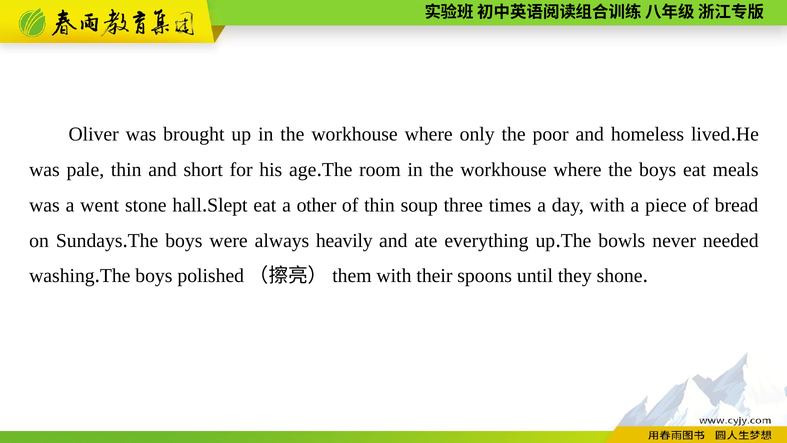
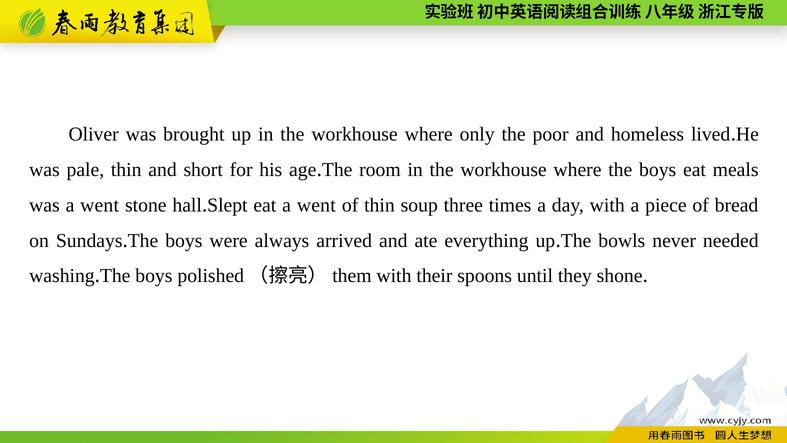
eat a other: other -> went (316, 205)
heavily: heavily -> arrived (344, 240)
